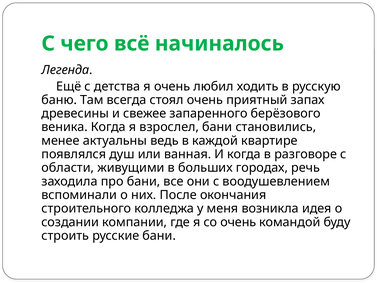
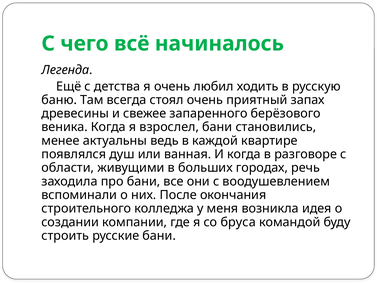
со очень: очень -> бруса (238, 222)
